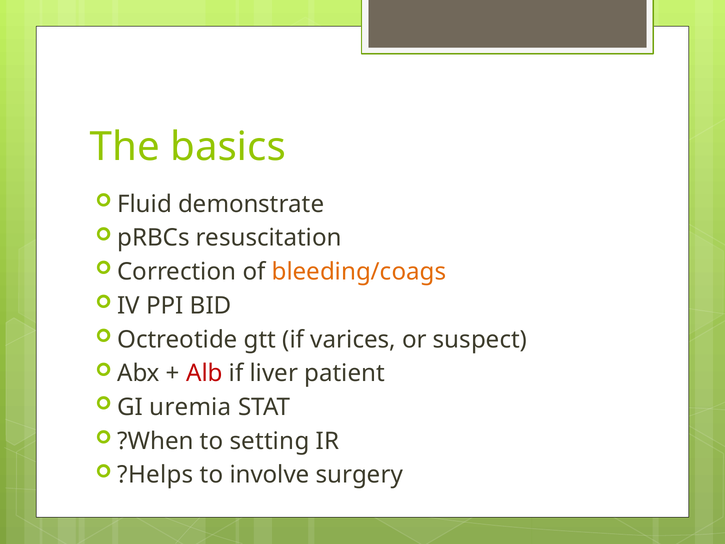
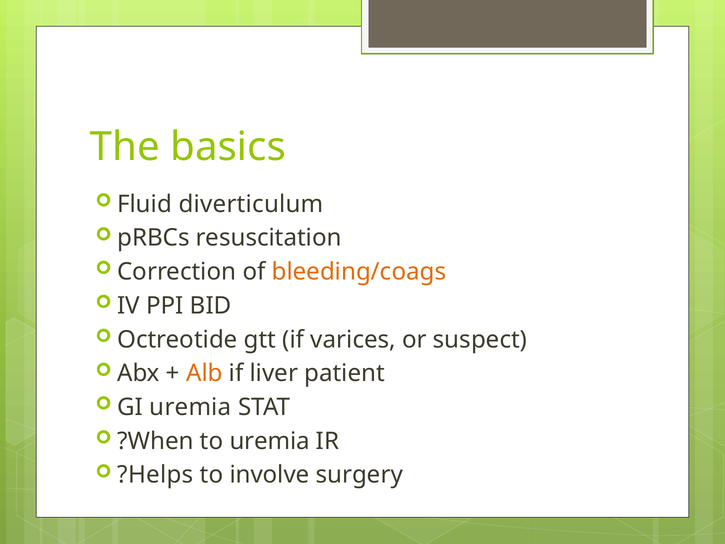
demonstrate: demonstrate -> diverticulum (251, 204)
Alb colour: red -> orange (204, 373)
to setting: setting -> uremia (270, 441)
